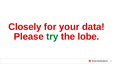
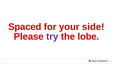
Closely: Closely -> Spaced (25, 27)
data: data -> side (93, 27)
try colour: green -> purple (52, 36)
